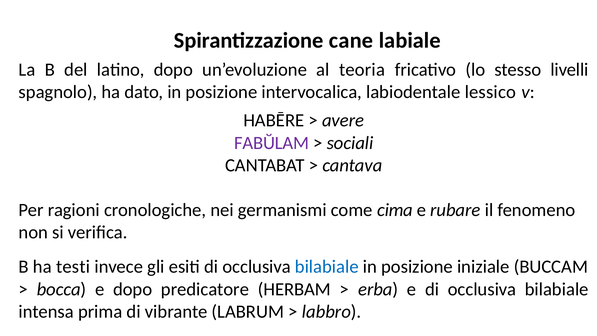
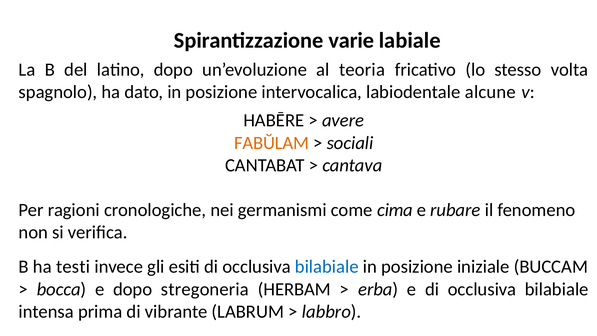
cane: cane -> varie (351, 40)
livelli: livelli -> volta (569, 70)
lessico: lessico -> alcune (490, 92)
FABŬLAM colour: purple -> orange (272, 143)
predicatore: predicatore -> stregoneria (205, 289)
